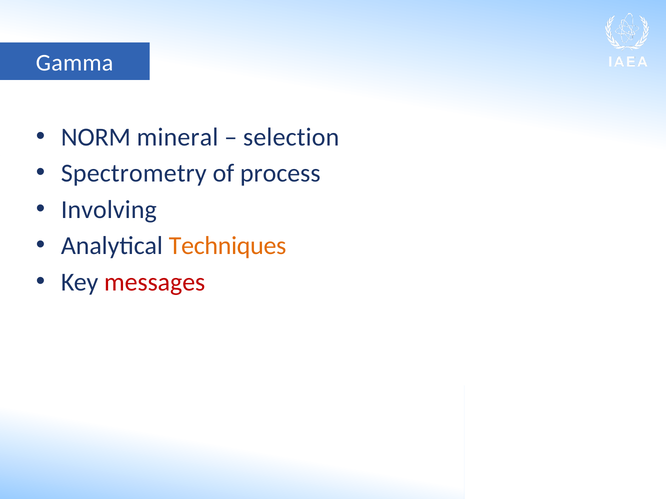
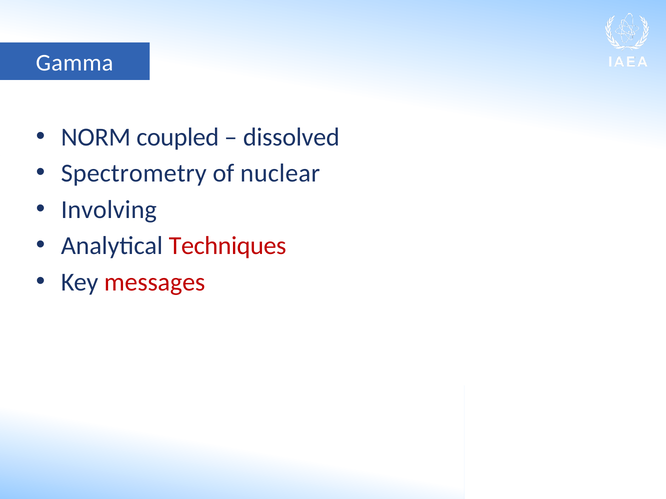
mineral: mineral -> coupled (178, 137)
selection: selection -> dissolved (291, 137)
process: process -> nuclear (280, 174)
Techniques colour: orange -> red (228, 246)
